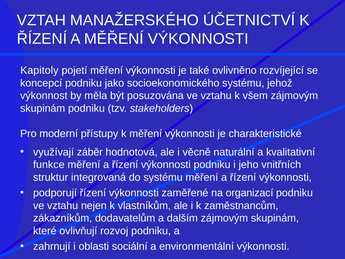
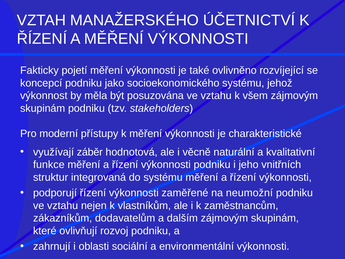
Kapitoly: Kapitoly -> Fakticky (39, 70)
organizací: organizací -> neumožní (249, 193)
